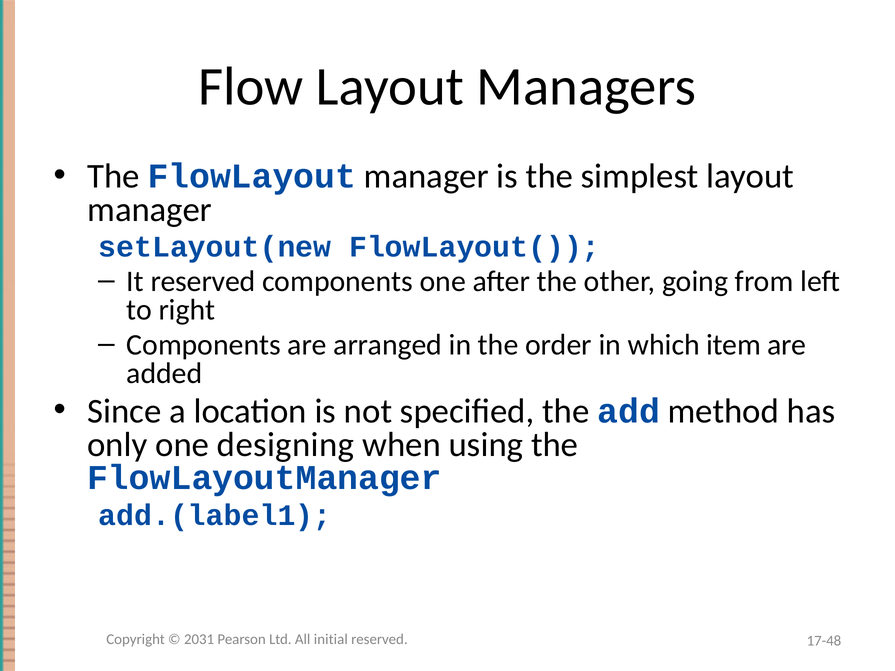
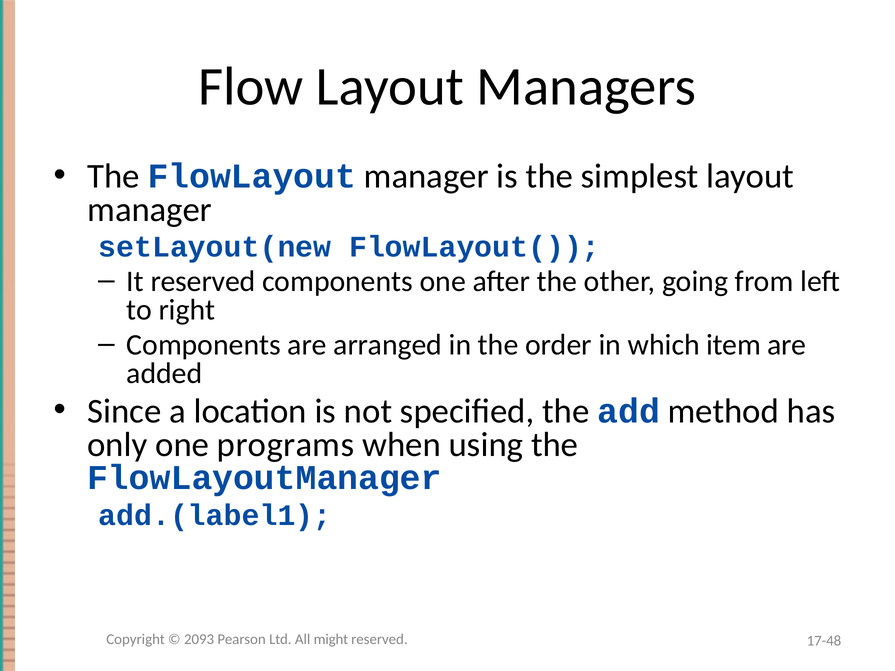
designing: designing -> programs (286, 445)
2031: 2031 -> 2093 (199, 639)
initial: initial -> might (331, 639)
